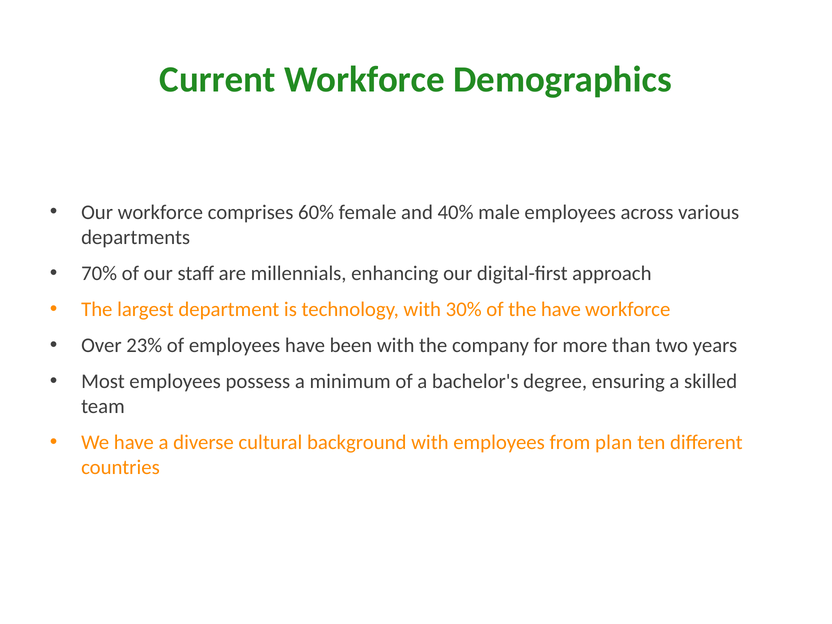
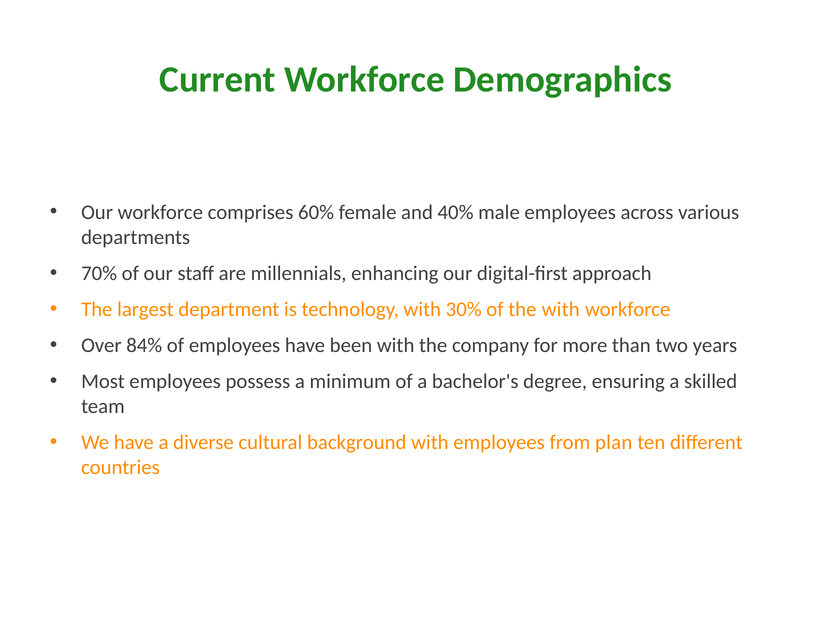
the have: have -> with (561, 309)
23%: 23% -> 84% (144, 345)
